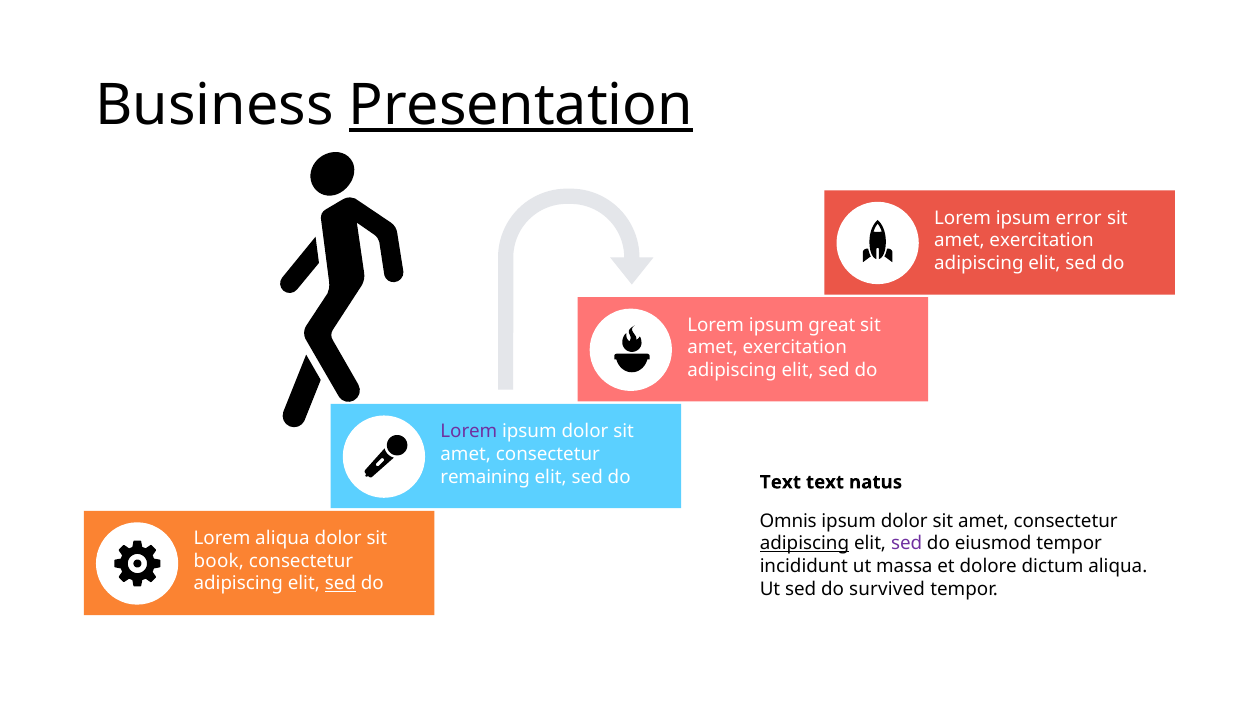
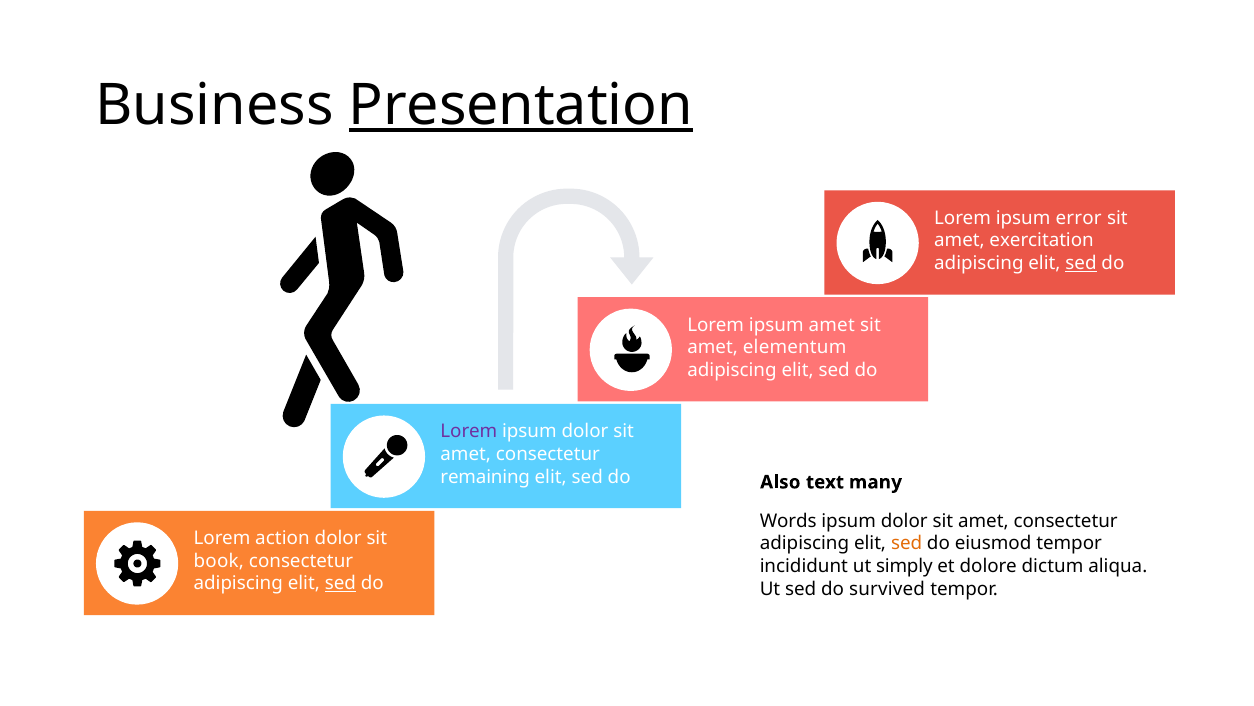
sed underline: none -> present (1081, 263)
ipsum great: great -> amet (832, 325)
exercitation: exercitation -> elementum (795, 347)
Text: Text -> Also (780, 482)
natus: natus -> many (875, 482)
Omnis: Omnis -> Words (788, 521)
Lorem aliqua: aliqua -> action (283, 538)
adipiscing underline: present -> none (804, 543)
sed colour: purple -> orange (907, 543)
massa: massa -> simply (904, 566)
